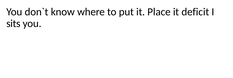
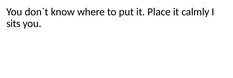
deficit: deficit -> calmly (195, 12)
